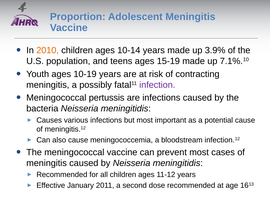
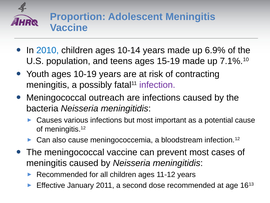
2010 colour: orange -> blue (48, 50)
3.9%: 3.9% -> 6.9% (215, 50)
pertussis: pertussis -> outreach (107, 98)
